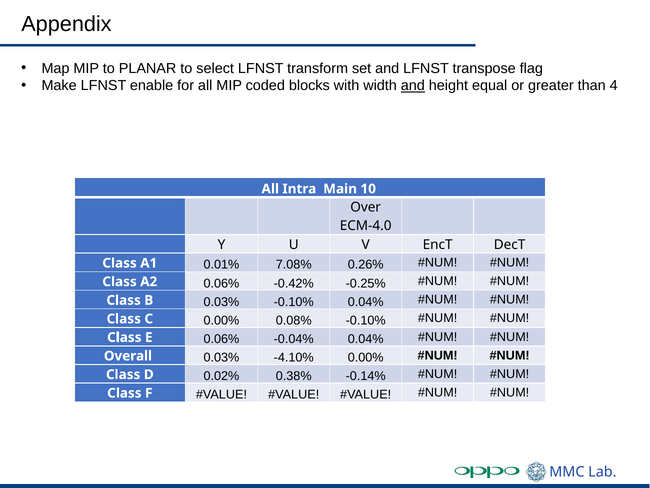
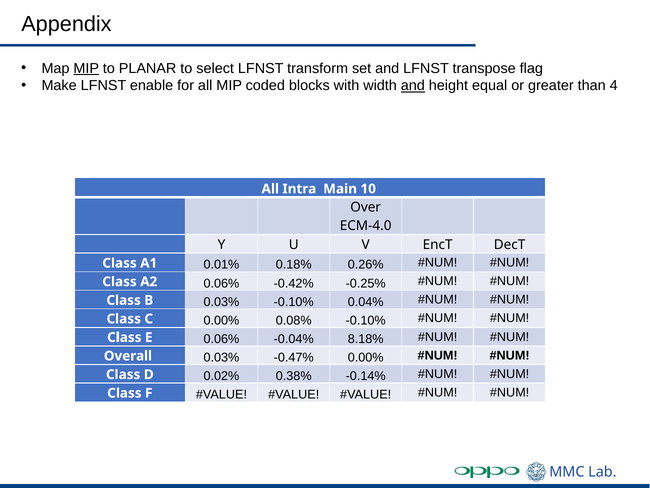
MIP underline: none -> present (86, 68)
7.08%: 7.08% -> 0.18% (294, 265)
-0.04% 0.04%: 0.04% -> 8.18% (366, 339)
-4.10%: -4.10% -> -0.47% (294, 357)
